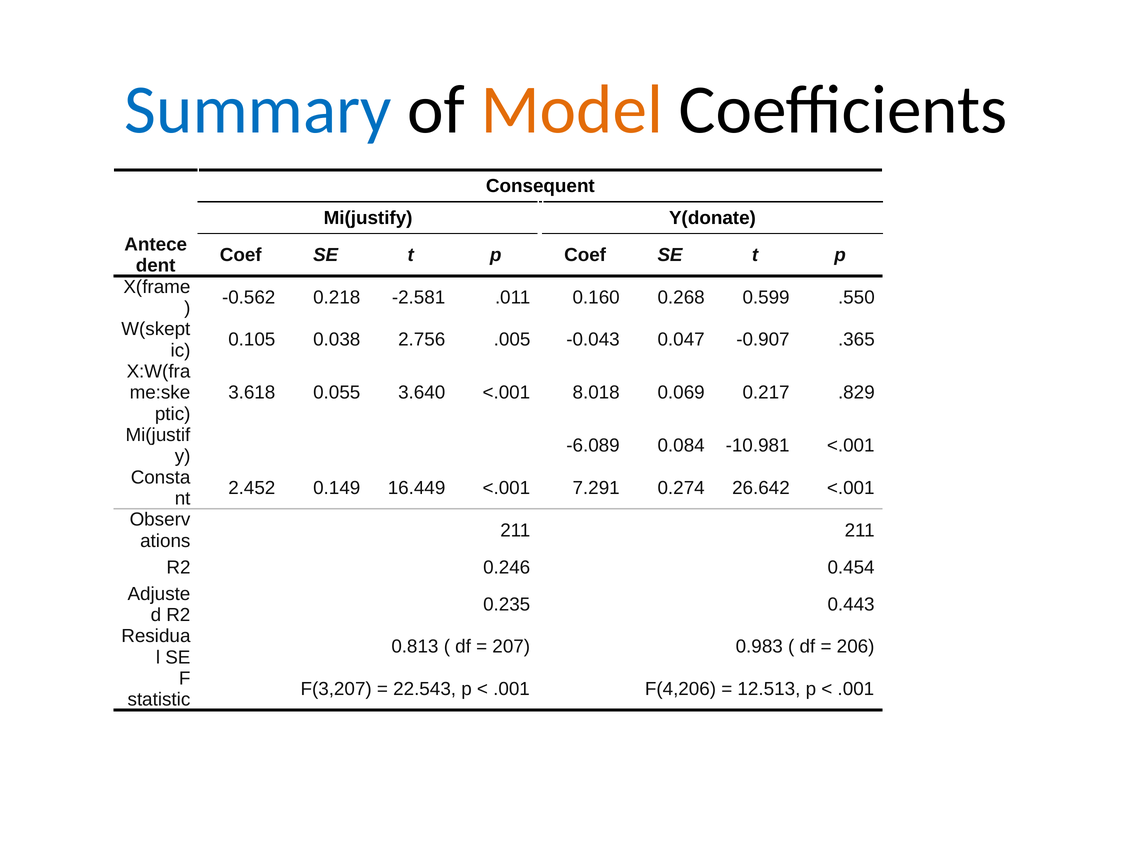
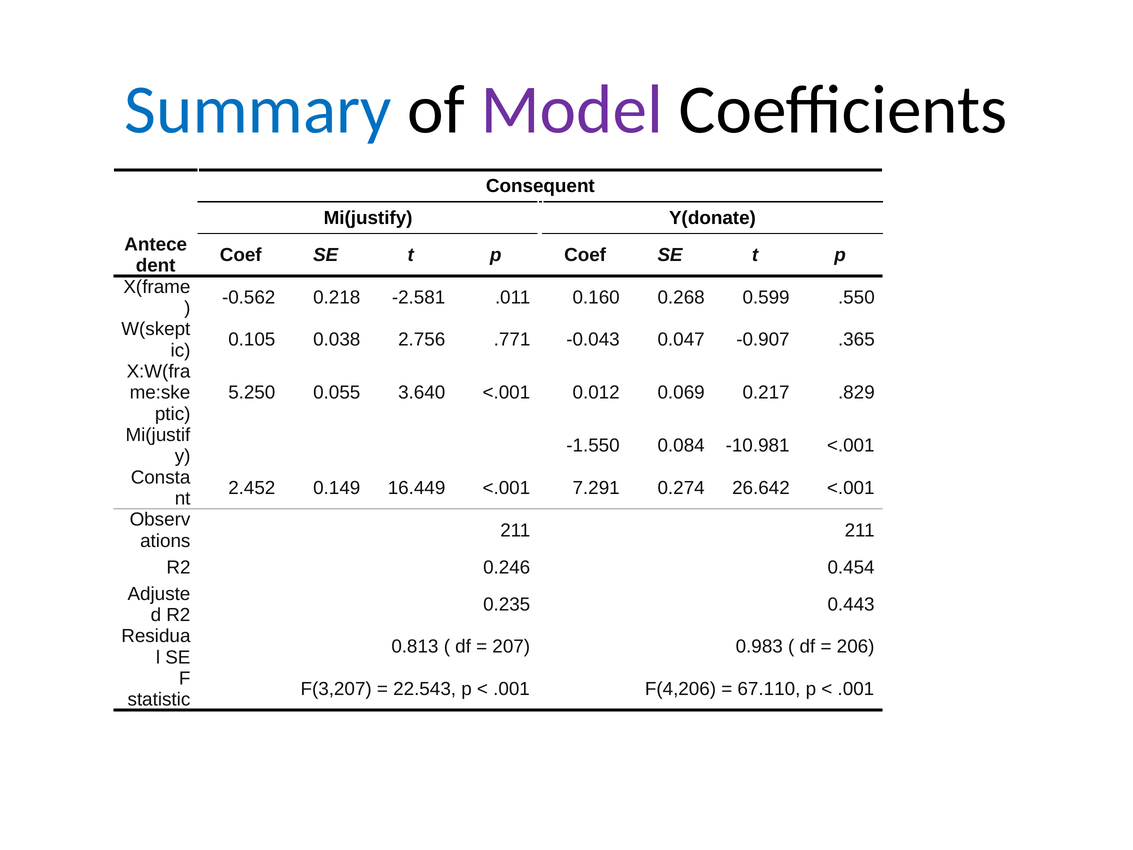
Model colour: orange -> purple (572, 110)
.005: .005 -> .771 (512, 340)
3.618: 3.618 -> 5.250 (252, 393)
8.018: 8.018 -> 0.012 (596, 393)
-6.089: -6.089 -> -1.550 (593, 445)
12.513: 12.513 -> 67.110 (769, 689)
